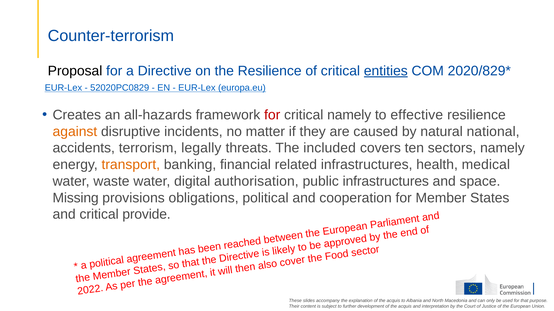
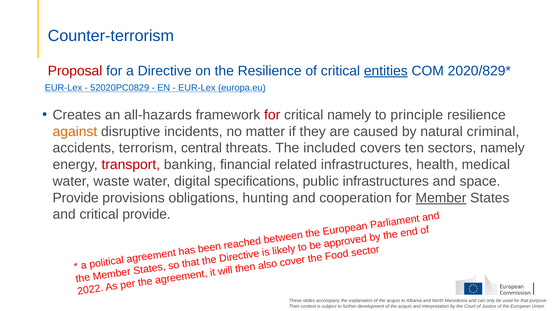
Proposal colour: black -> red (75, 71)
effective: effective -> principle (417, 115)
national: national -> criminal (493, 132)
legally: legally -> central (202, 148)
transport colour: orange -> red (131, 165)
authorisation: authorisation -> specifications (257, 182)
Missing: Missing -> Provide (76, 198)
obligations political: political -> hunting (265, 198)
Member underline: none -> present (441, 198)
